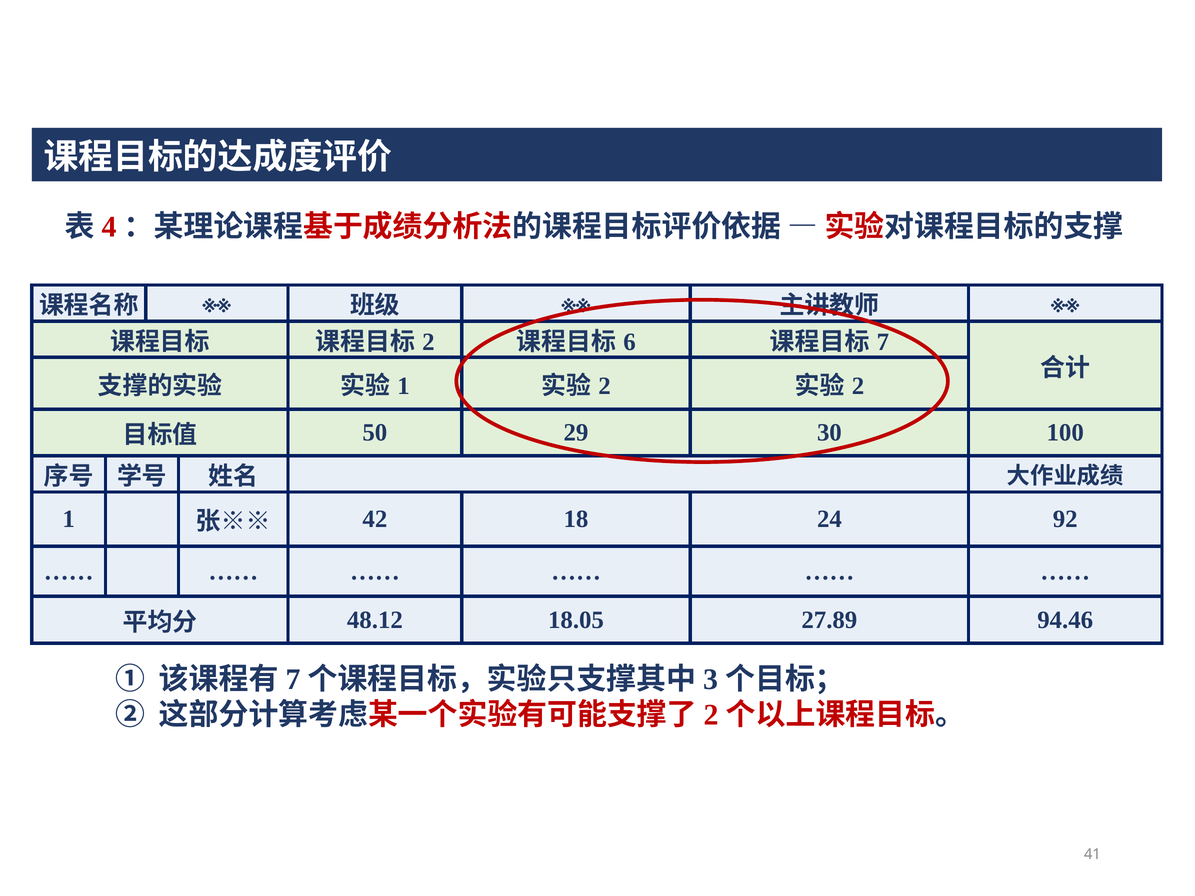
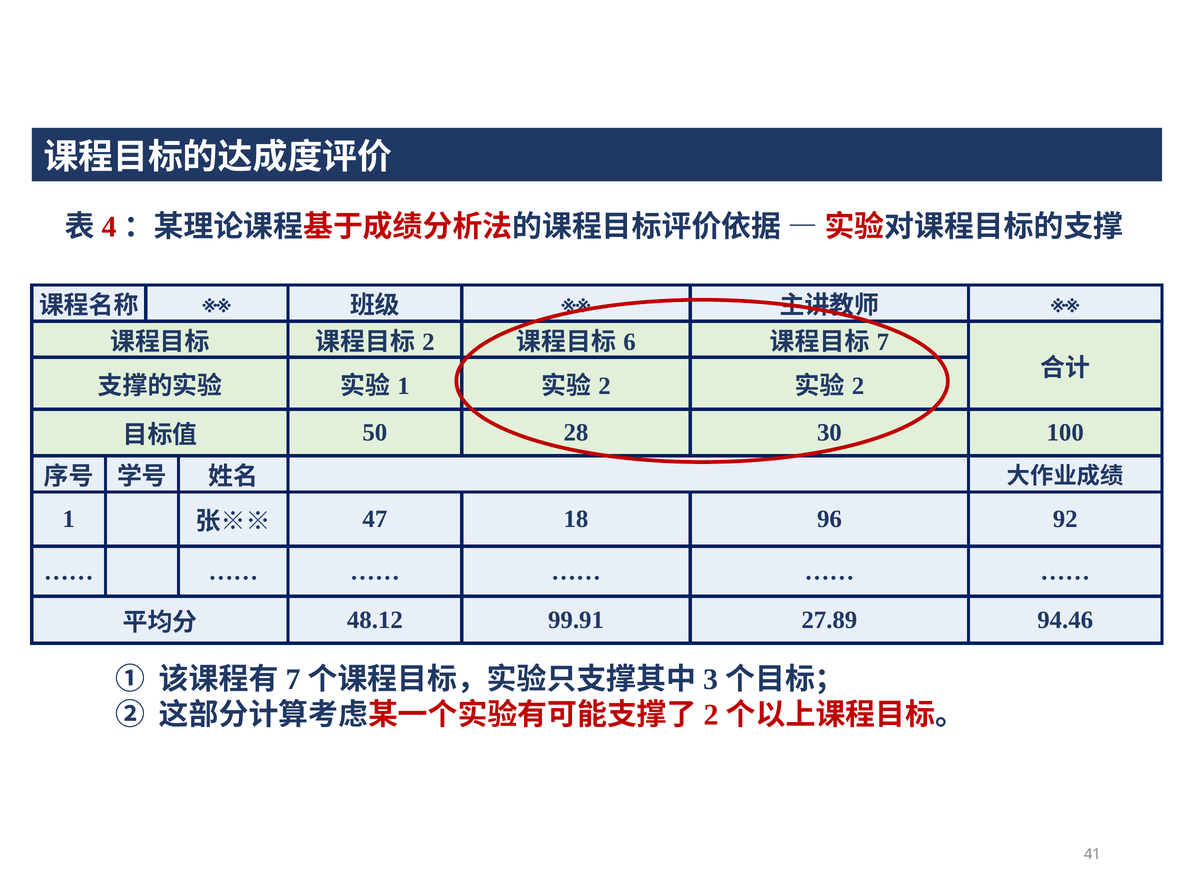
29: 29 -> 28 (576, 433)
42: 42 -> 47 (375, 519)
24: 24 -> 96 (829, 519)
18.05: 18.05 -> 99.91 (576, 620)
